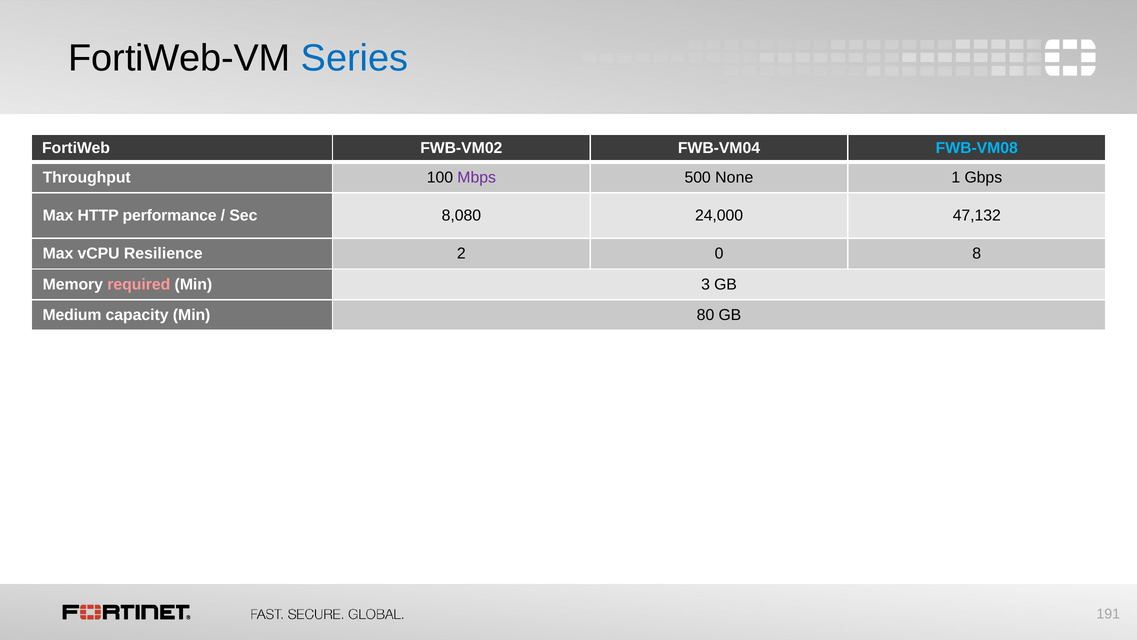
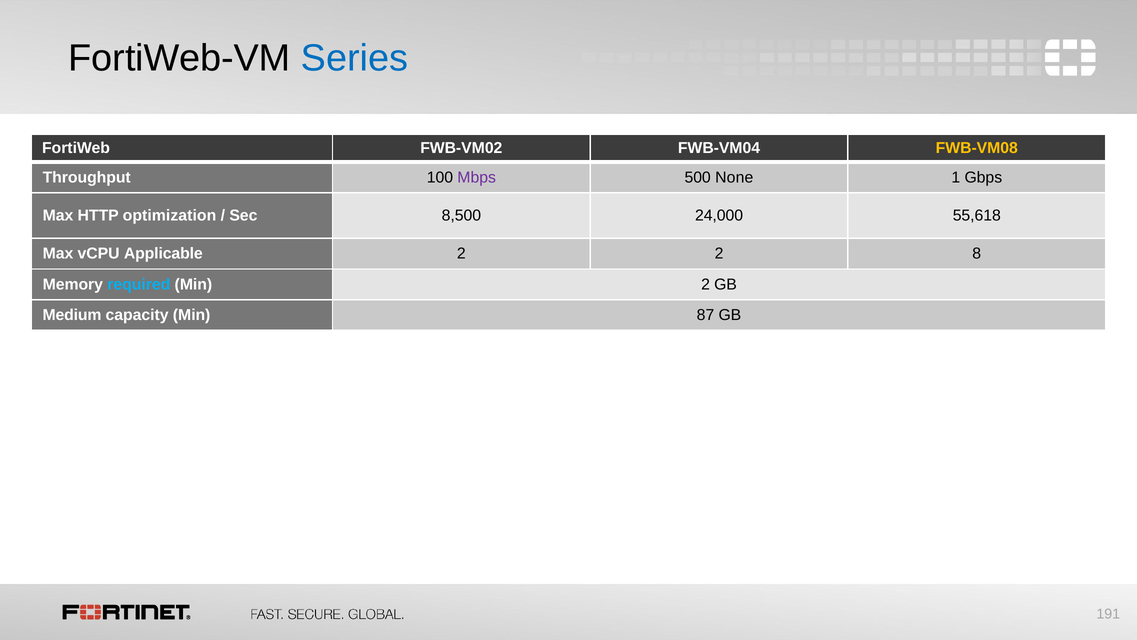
FWB-VM08 colour: light blue -> yellow (977, 148)
performance: performance -> optimization (169, 216)
8,080: 8,080 -> 8,500 (461, 216)
47,132: 47,132 -> 55,618 (977, 216)
Resilience: Resilience -> Applicable (163, 254)
2 0: 0 -> 2 (719, 254)
required colour: pink -> light blue (139, 284)
Min 3: 3 -> 2 (706, 284)
80: 80 -> 87 (706, 315)
